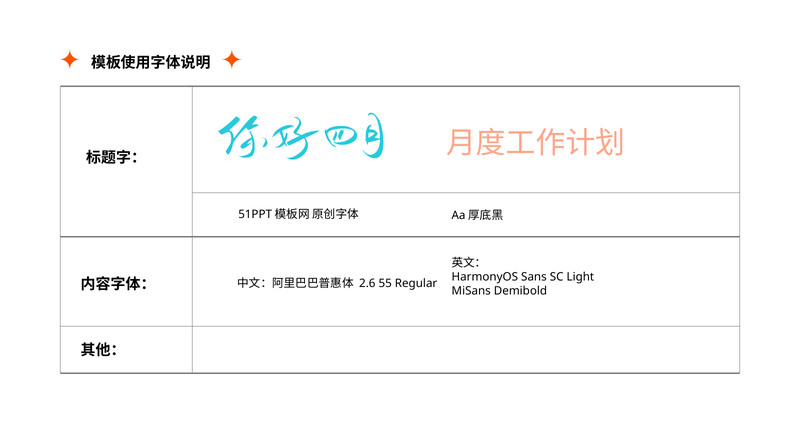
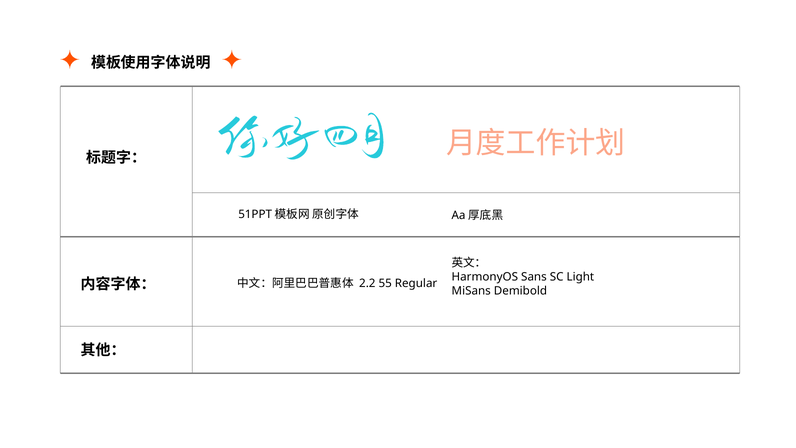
2.6: 2.6 -> 2.2 (367, 283)
